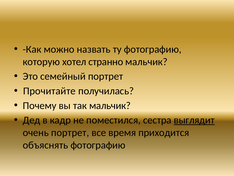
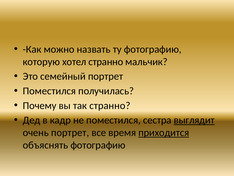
Прочитайте: Прочитайте -> Поместился (49, 91)
так мальчик: мальчик -> странно (110, 105)
приходится underline: none -> present (164, 132)
